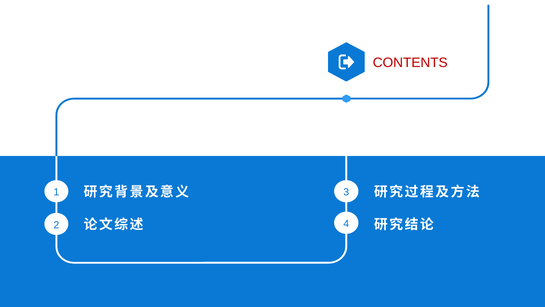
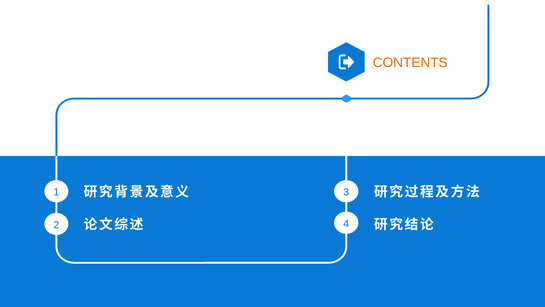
CONTENTS colour: red -> orange (410, 63)
